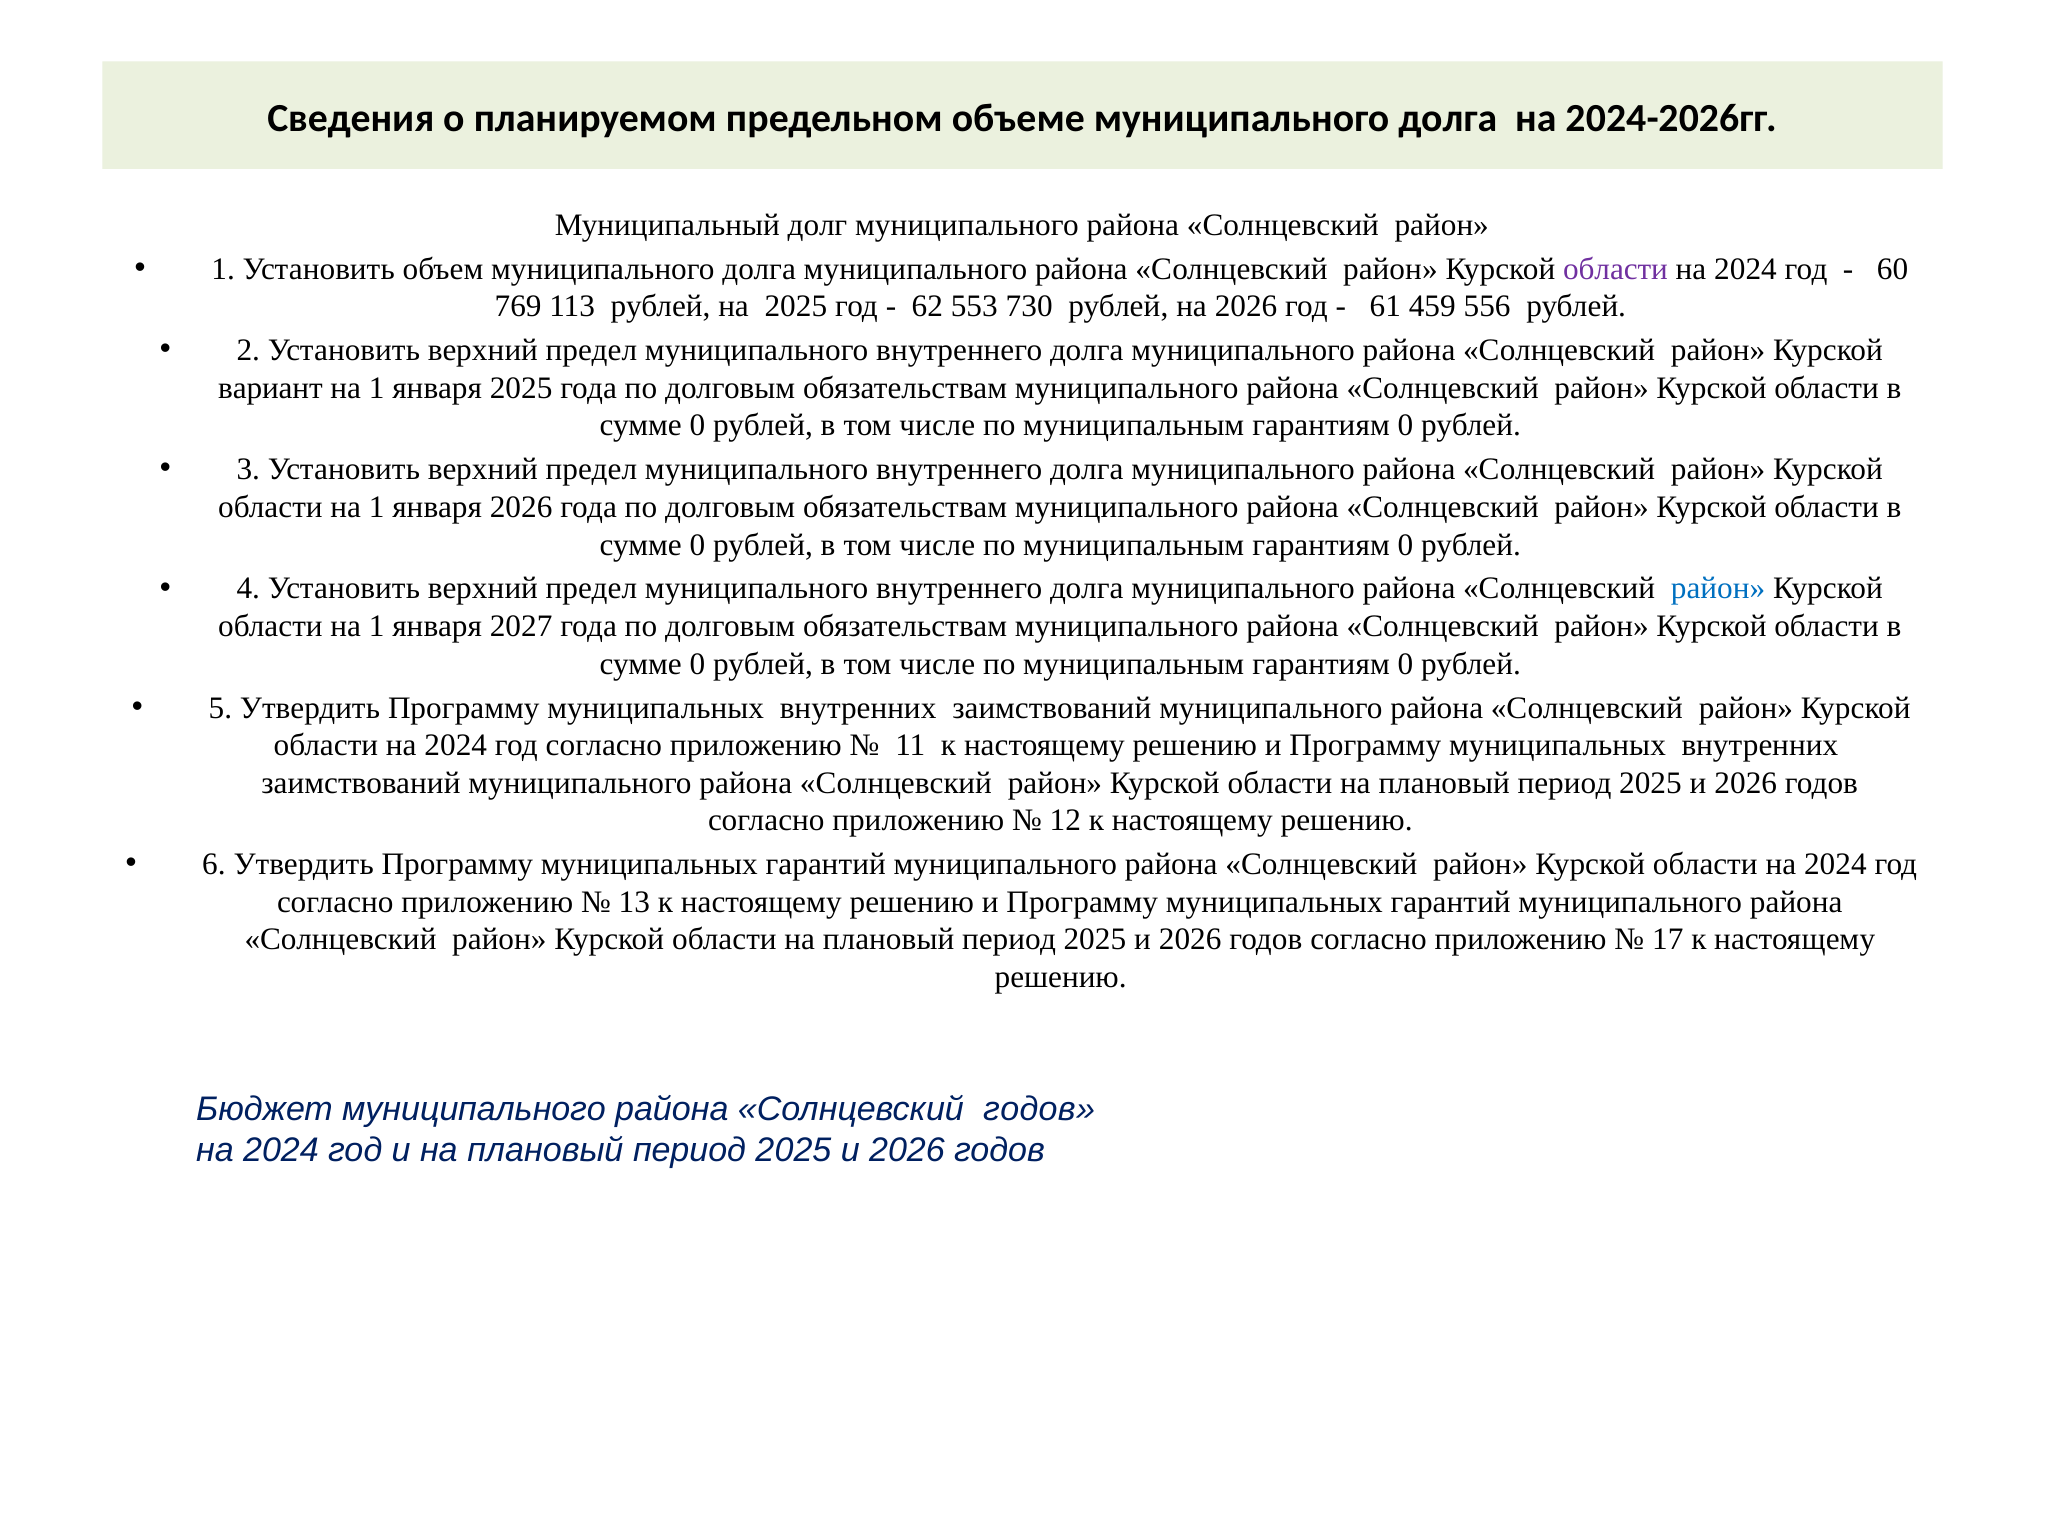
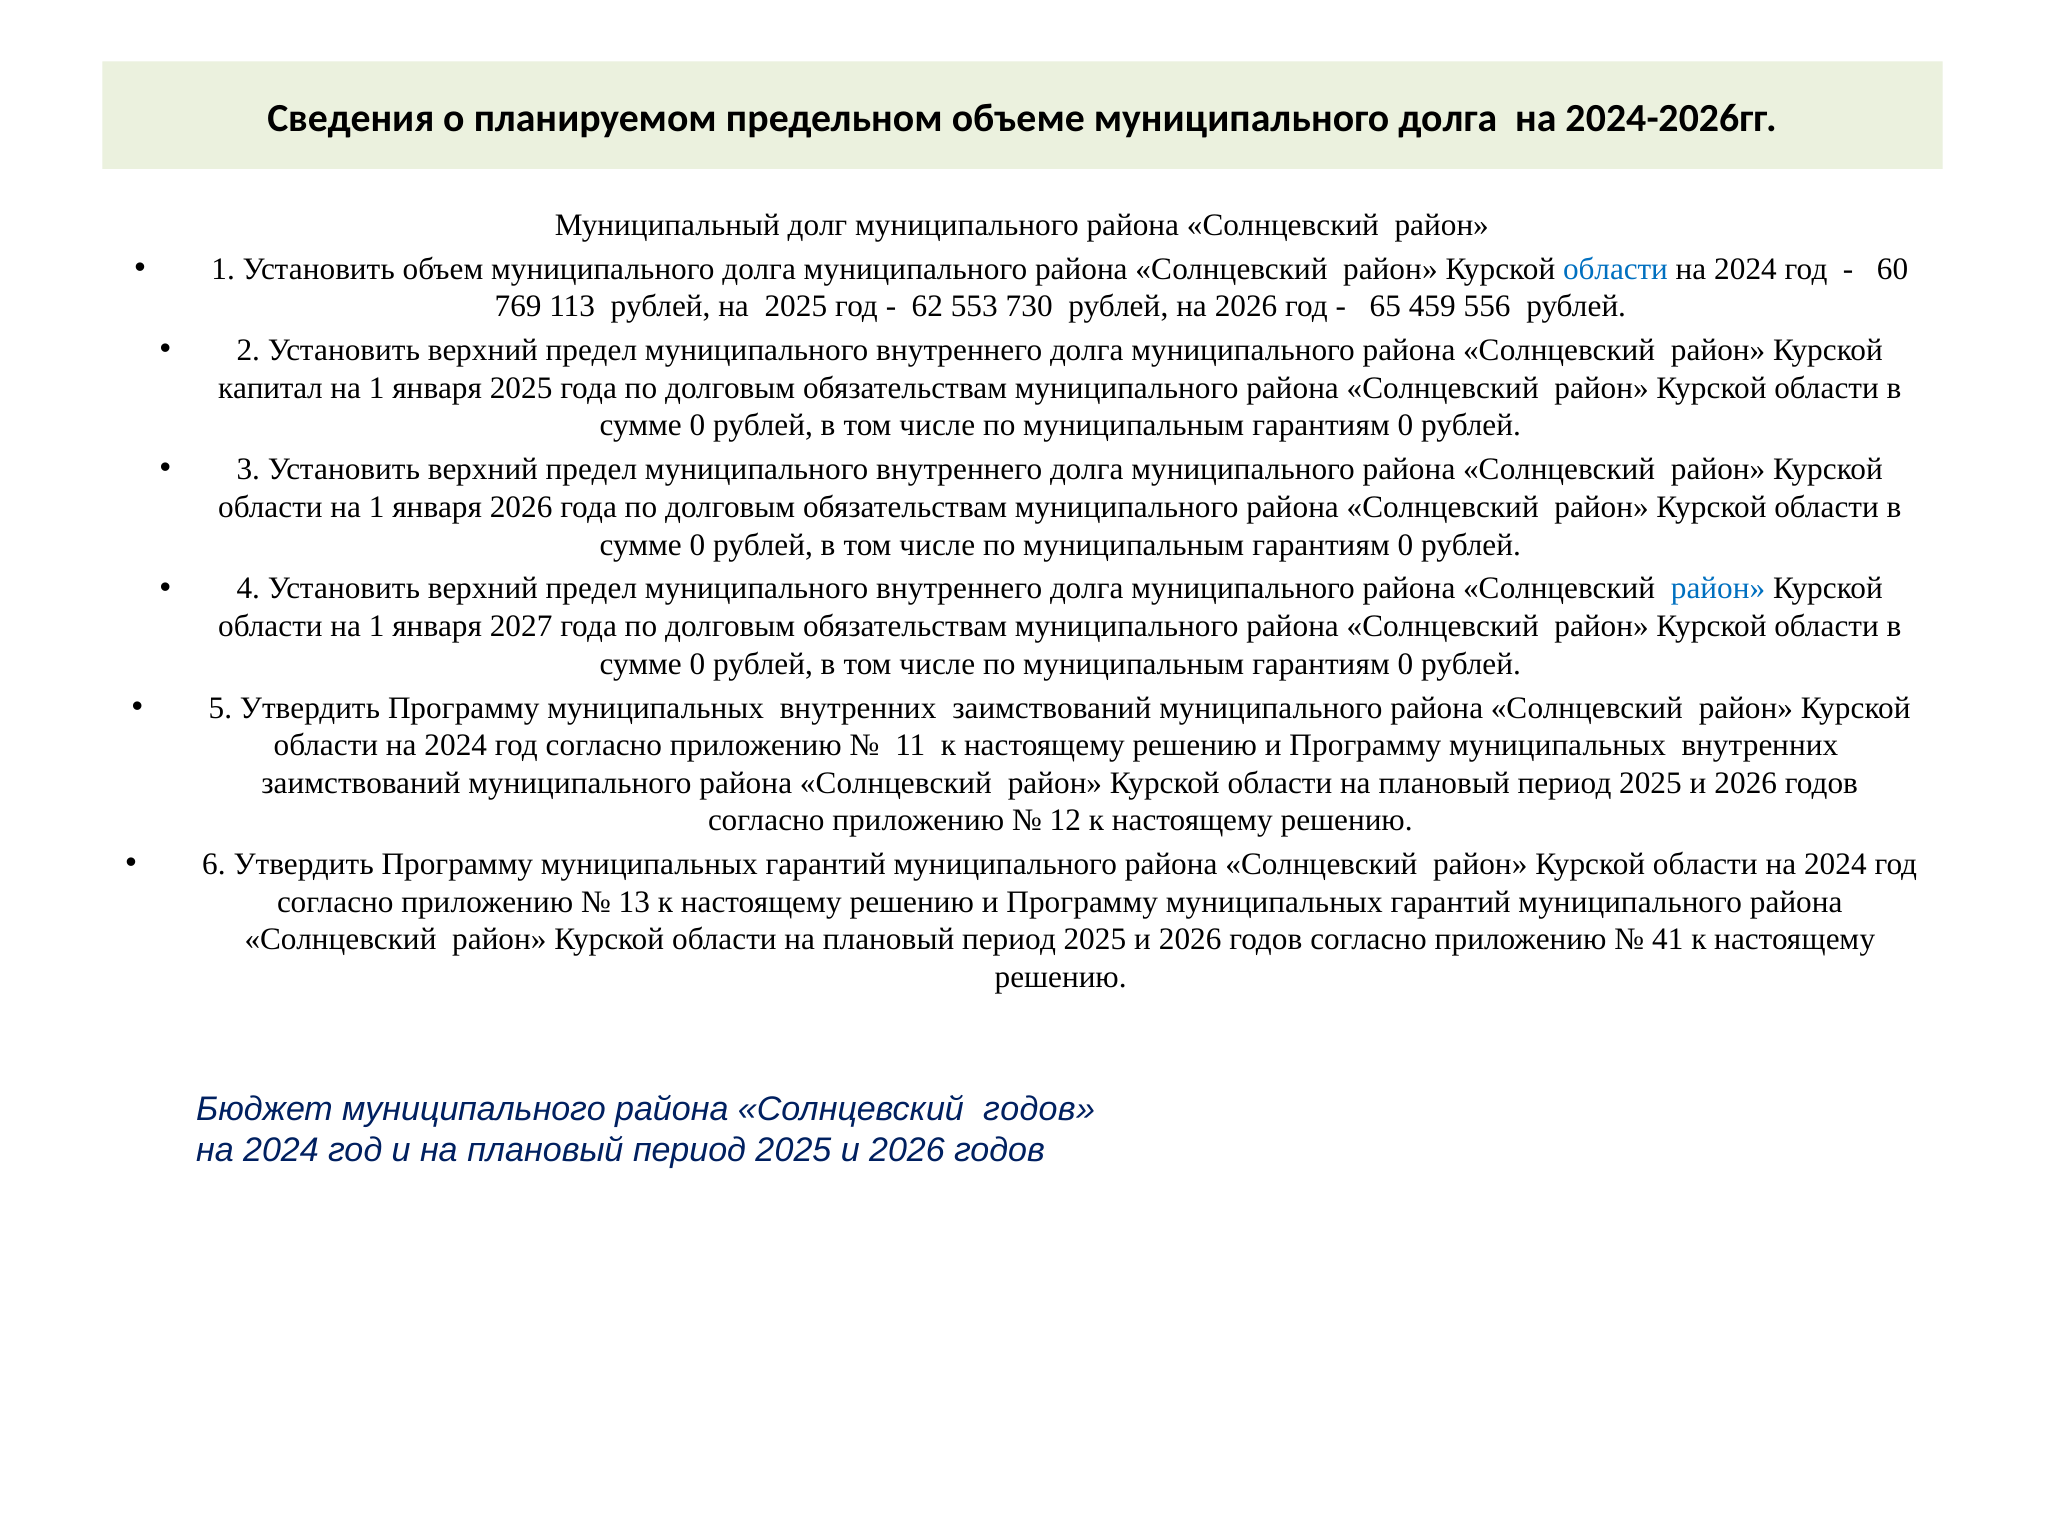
области colour: purple -> blue (1615, 269)
61: 61 -> 65 (1385, 307)
вариант: вариант -> капитал (270, 388)
17: 17 -> 41 (1668, 939)
